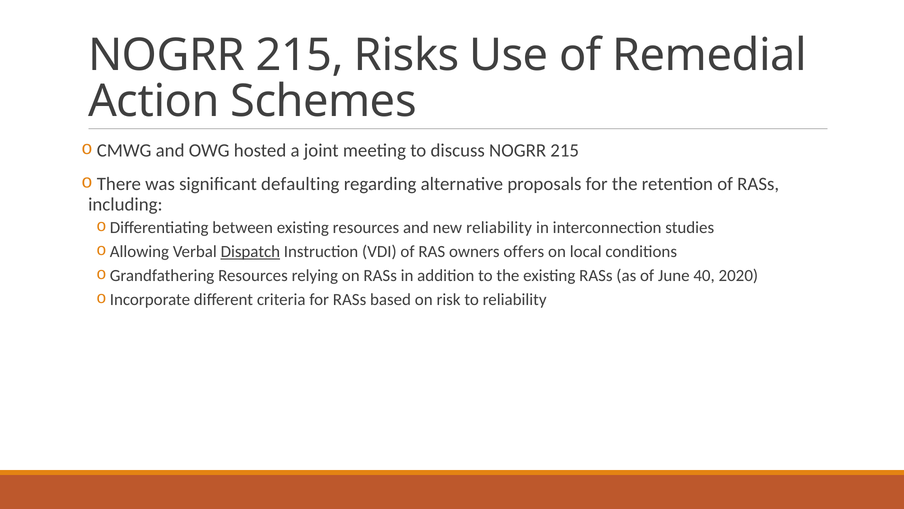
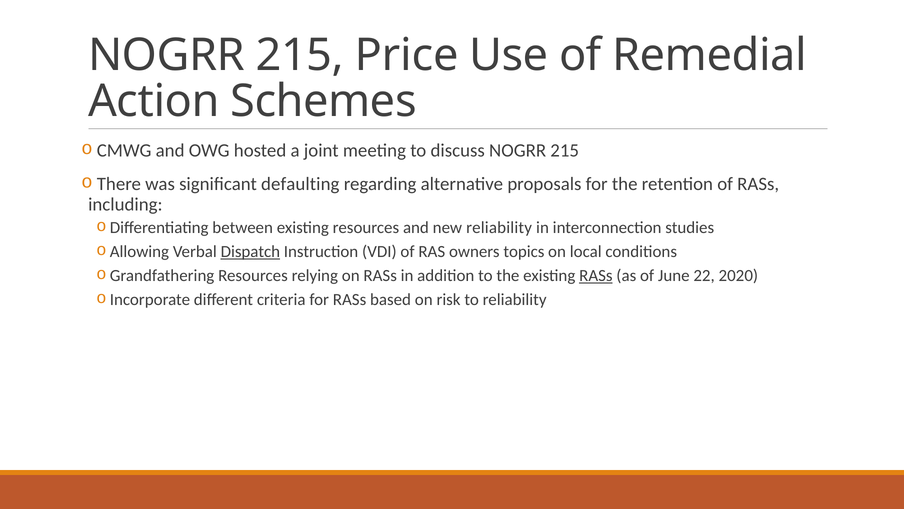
Risks: Risks -> Price (407, 55)
offers: offers -> topics (524, 251)
RASs underline: none -> present (596, 275)
40: 40 -> 22 (704, 275)
